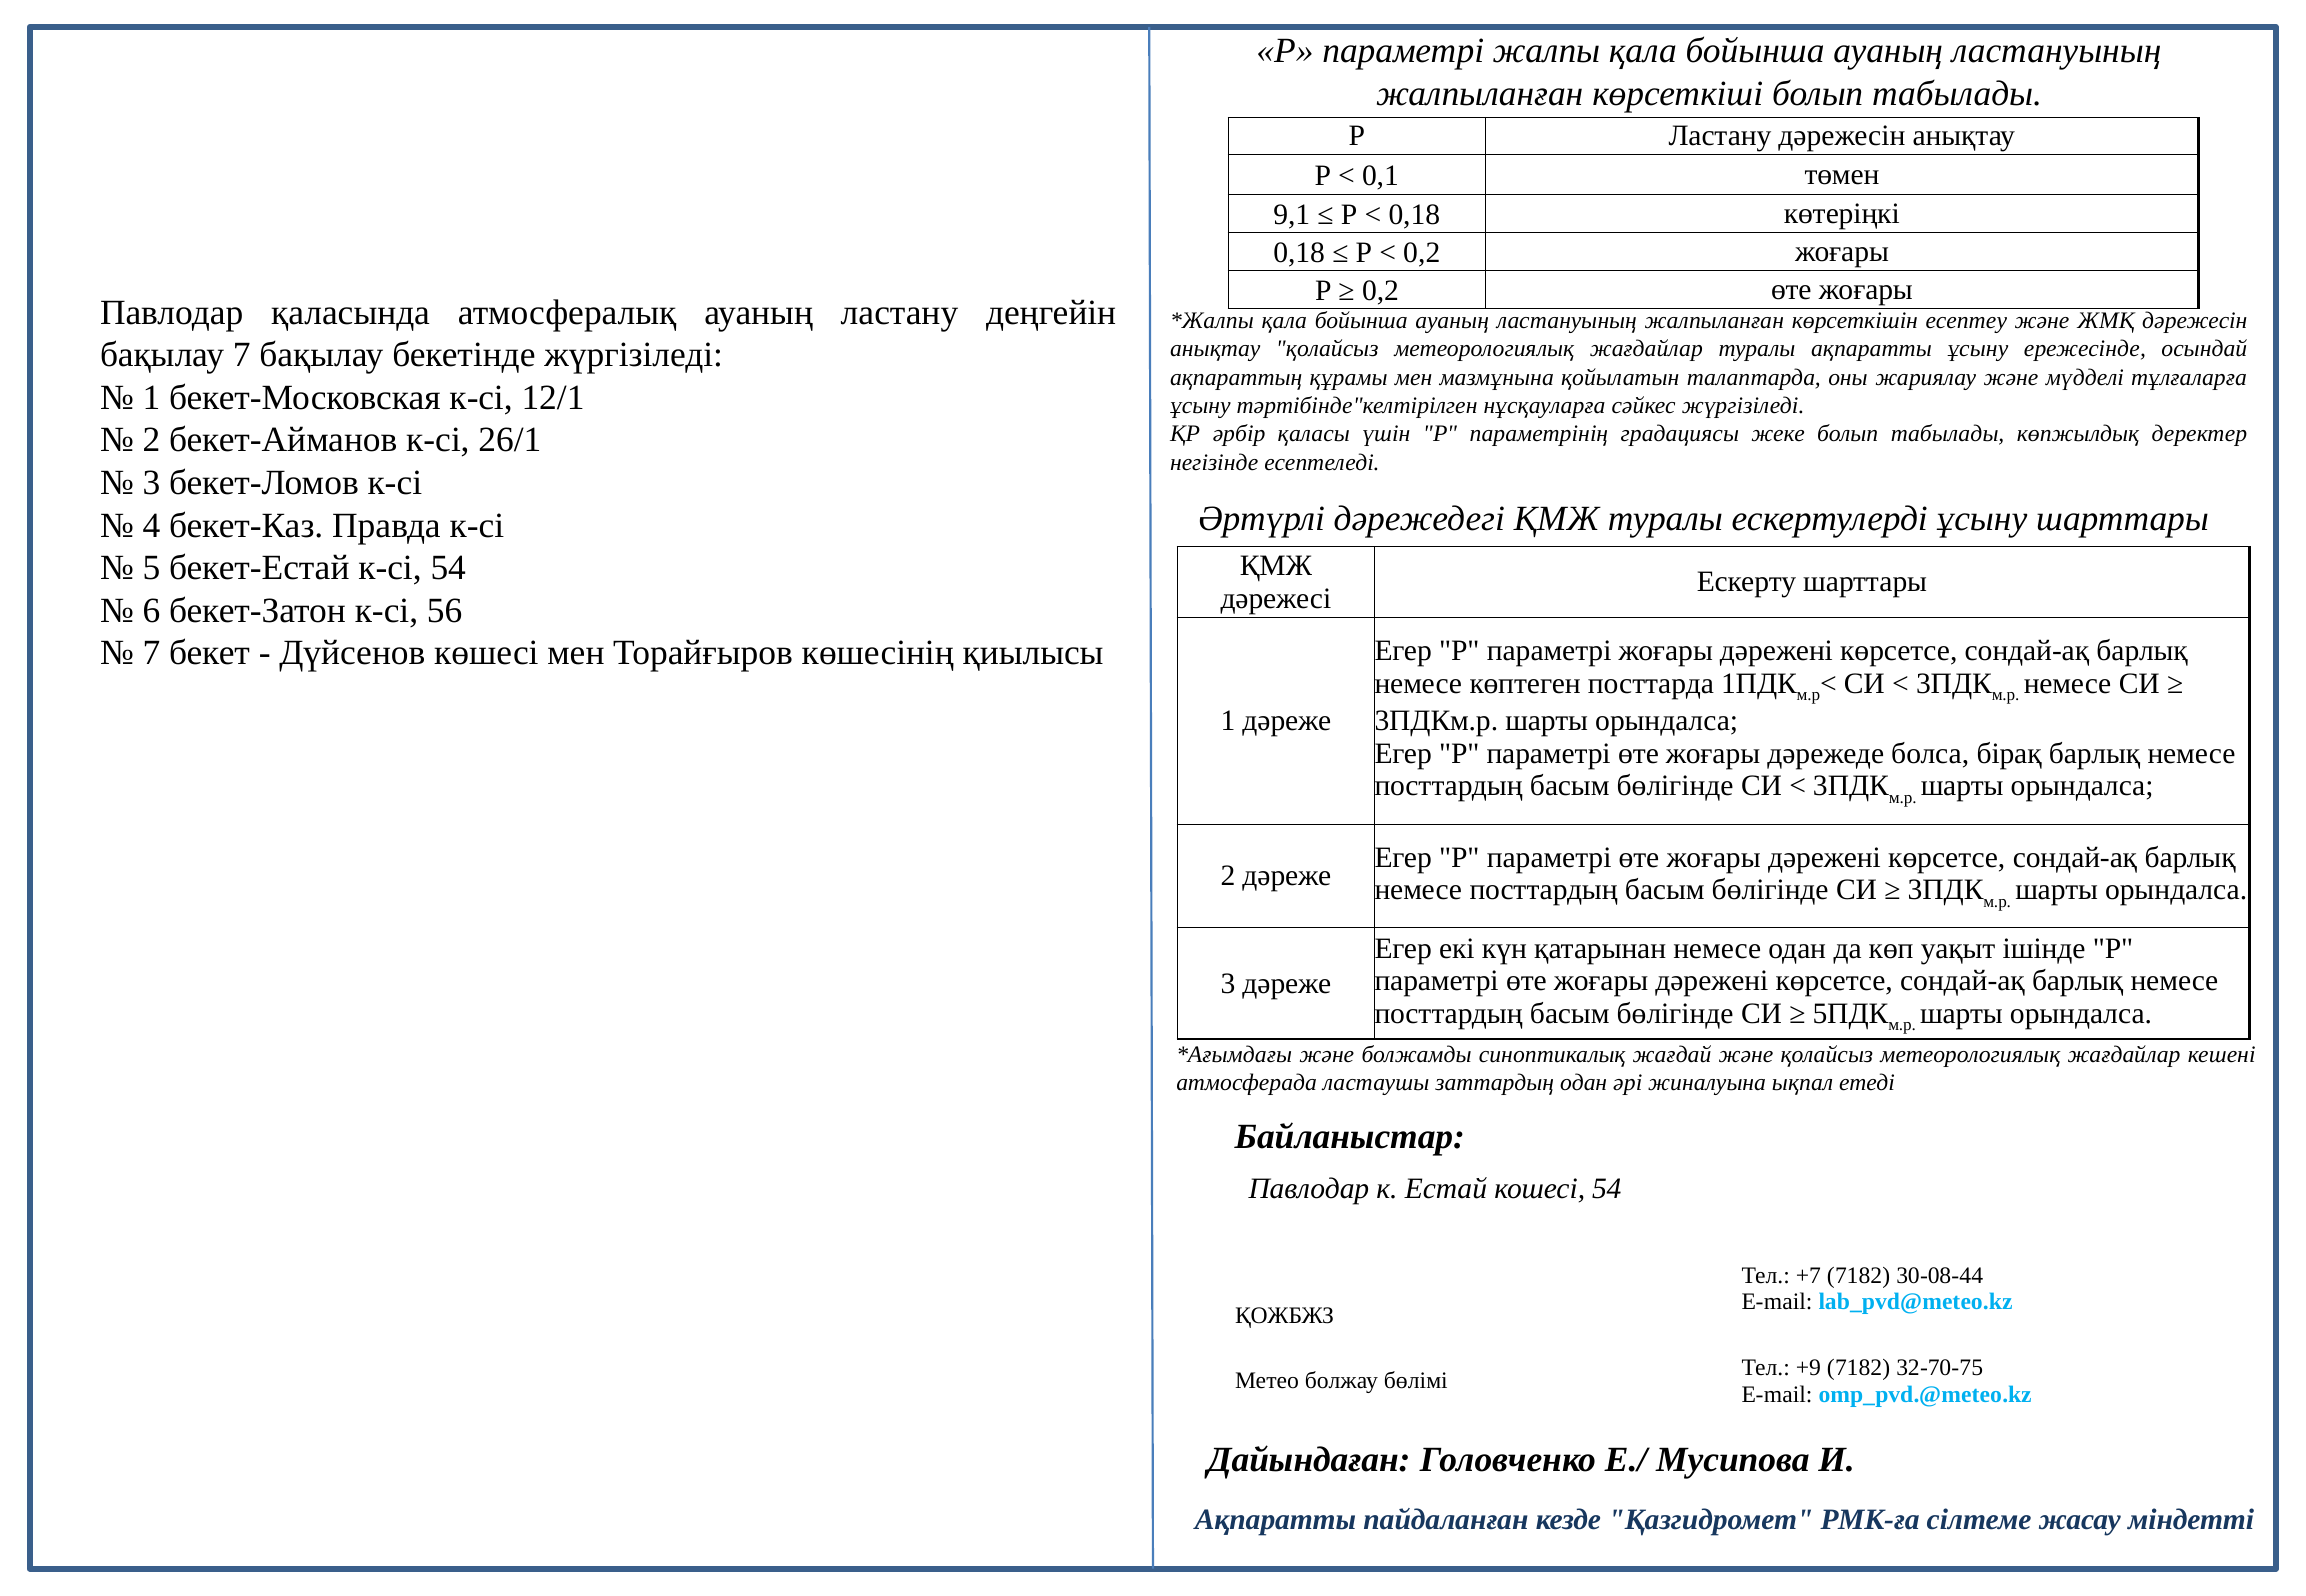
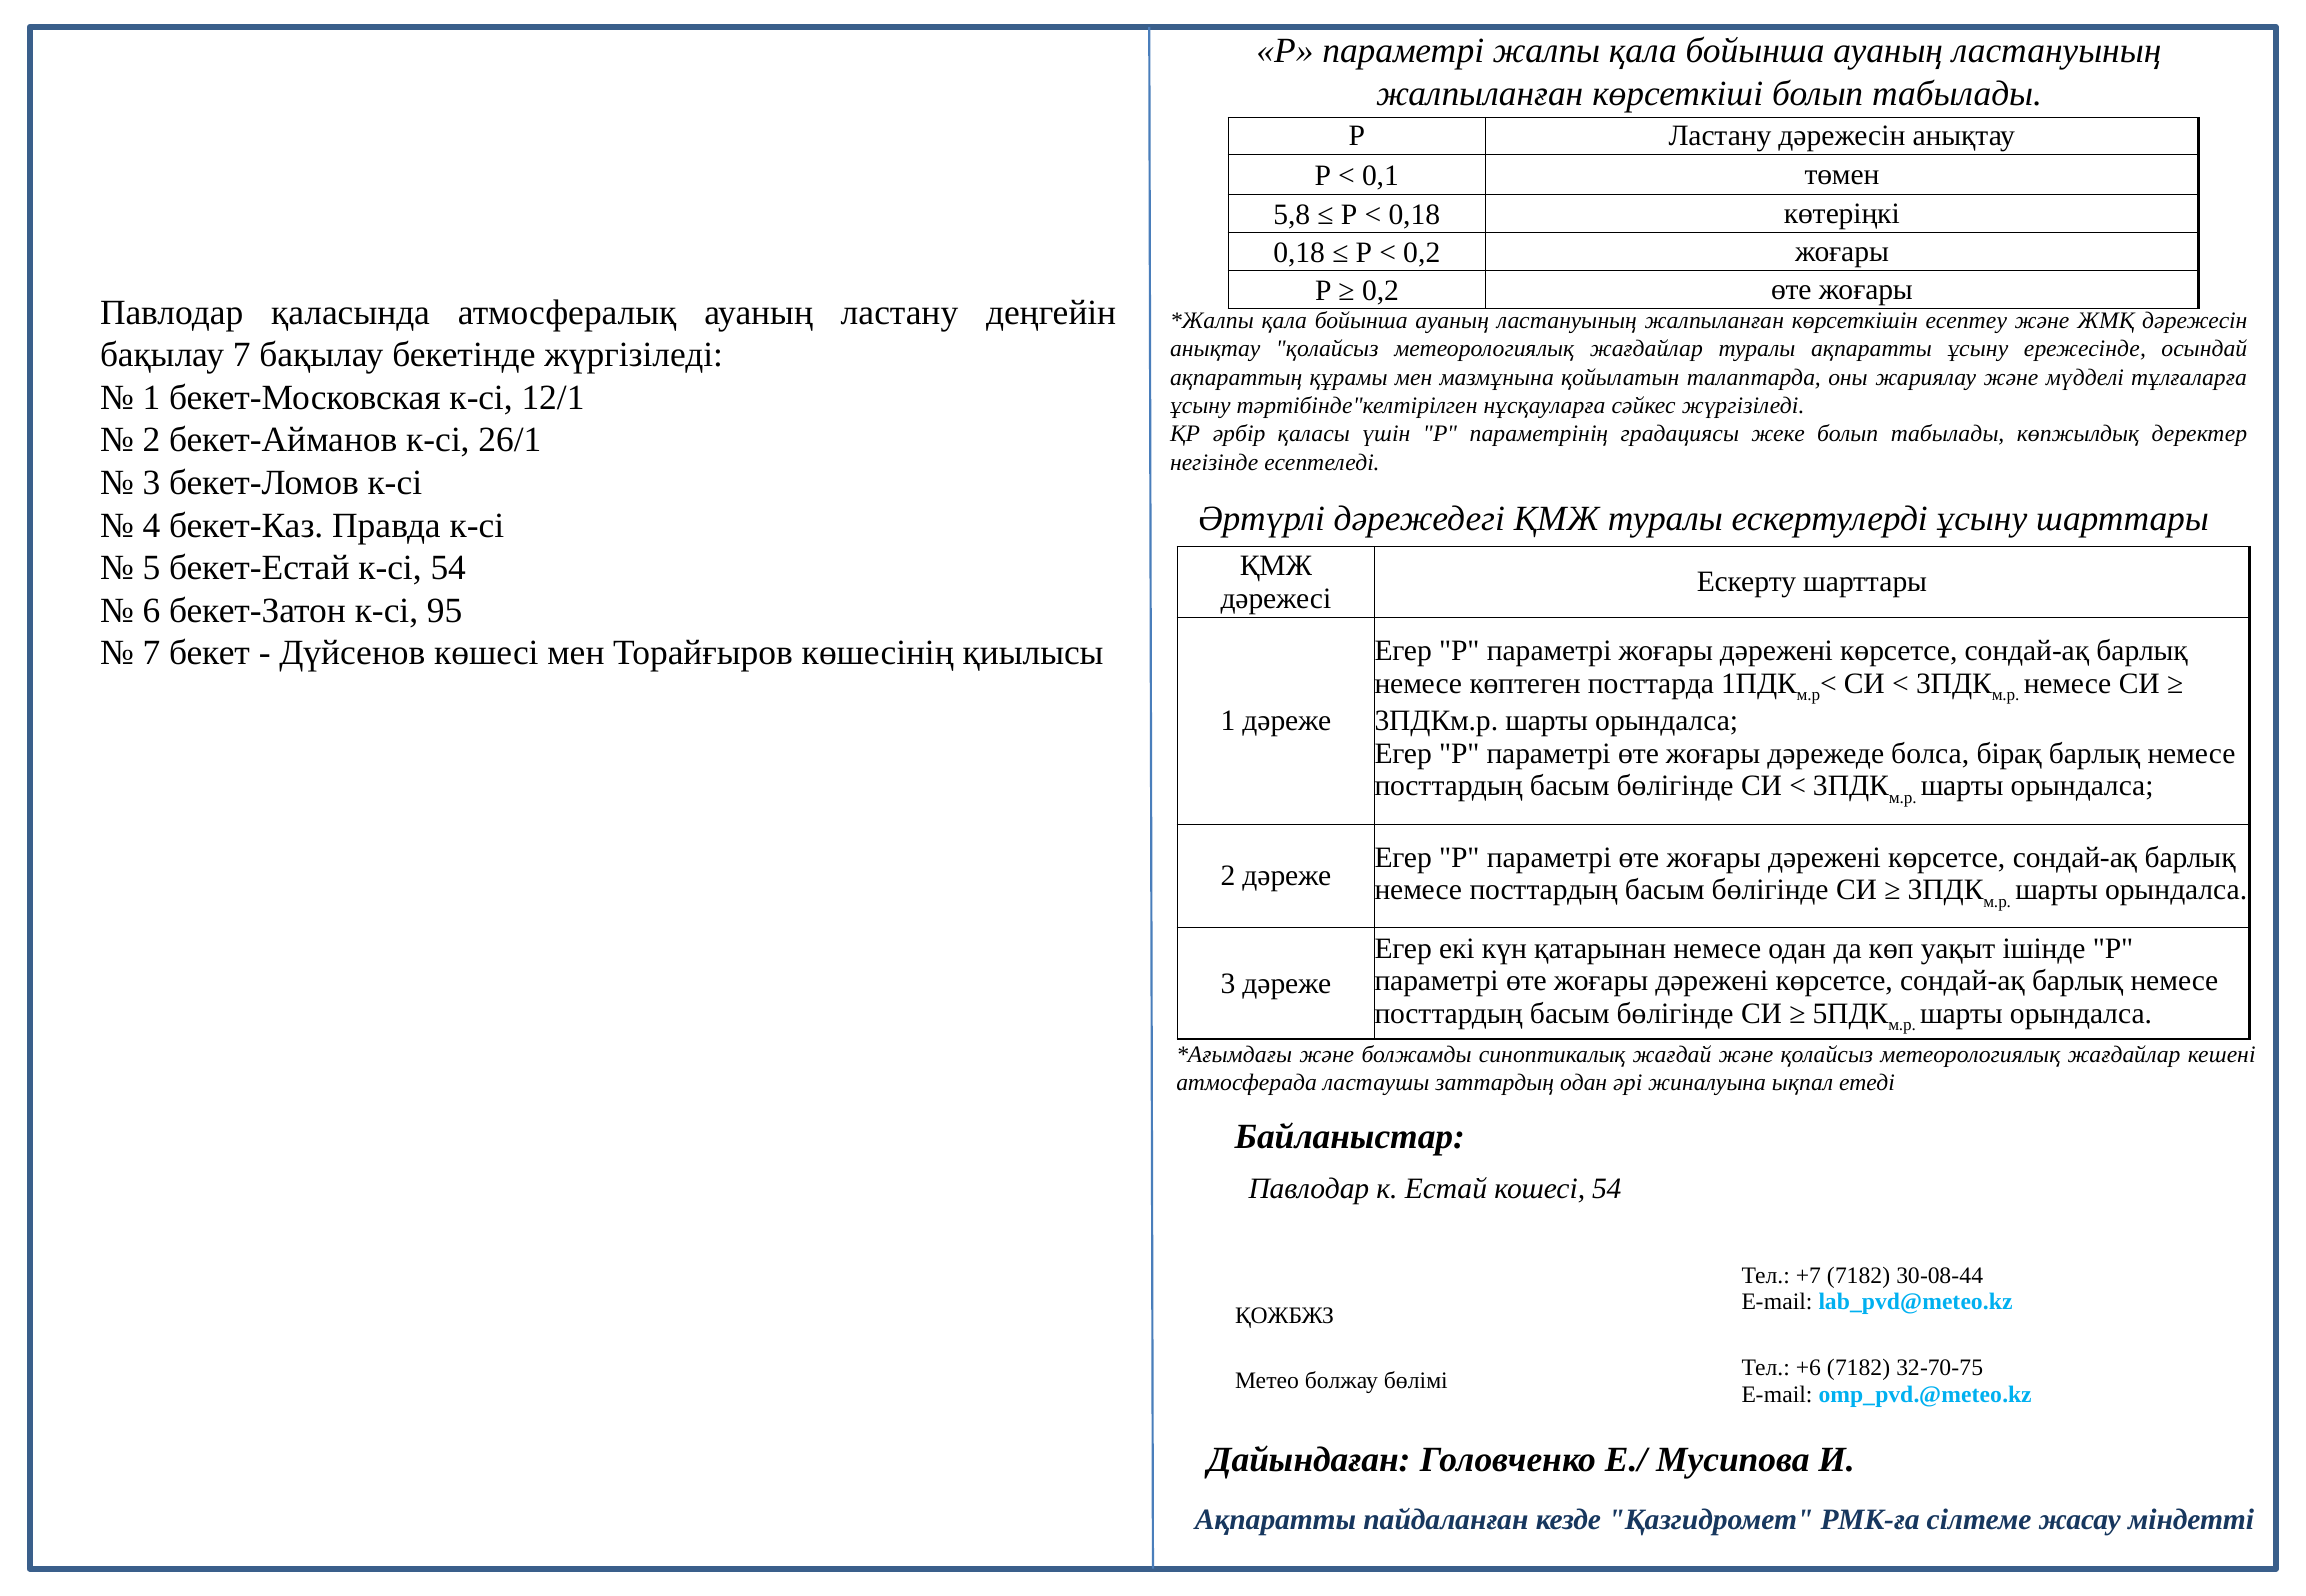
9,1: 9,1 -> 5,8 (1292, 215)
56: 56 -> 95 (445, 611)
+9: +9 -> +6 (1808, 1368)
